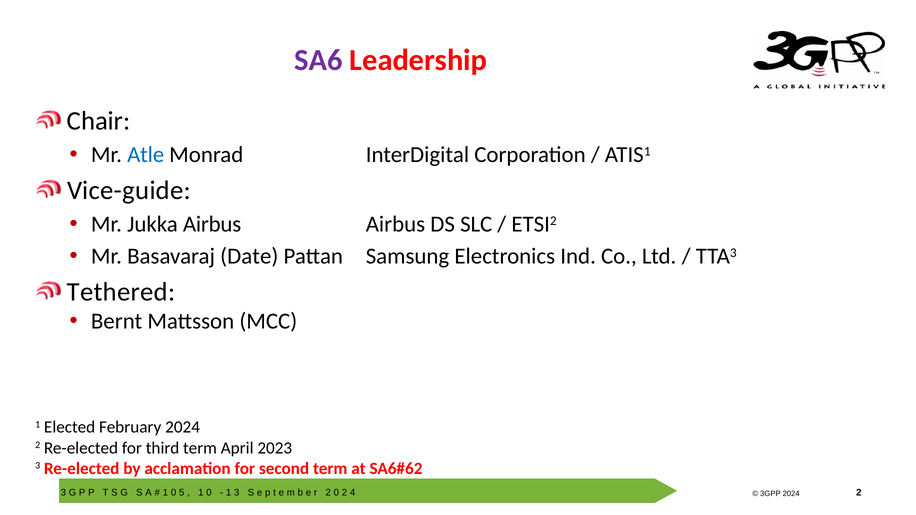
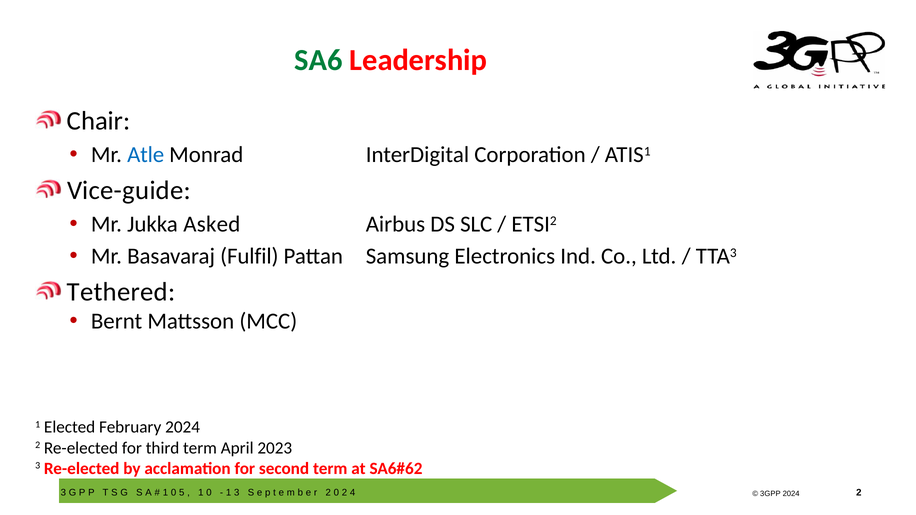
SA6 colour: purple -> green (318, 60)
Jukka Airbus: Airbus -> Asked (212, 224)
Date: Date -> Fulfil (249, 256)
